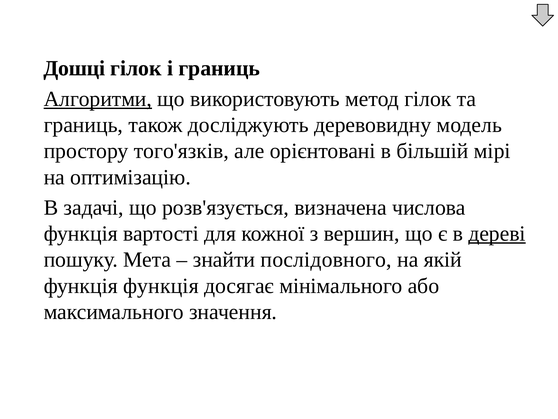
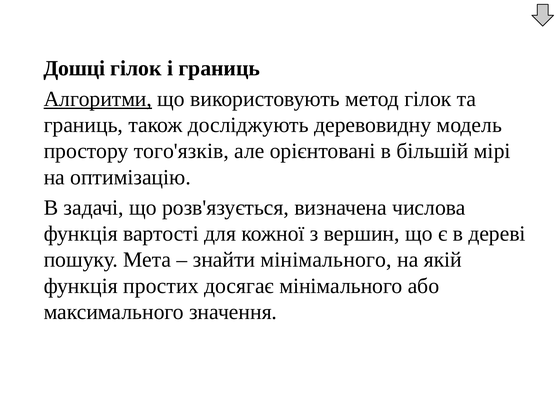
дереві underline: present -> none (497, 233)
знайти послідовного: послідовного -> мінімального (326, 259)
функція функція: функція -> простих (161, 286)
